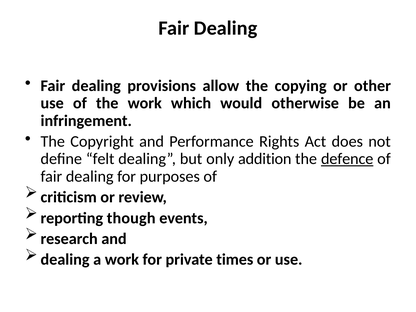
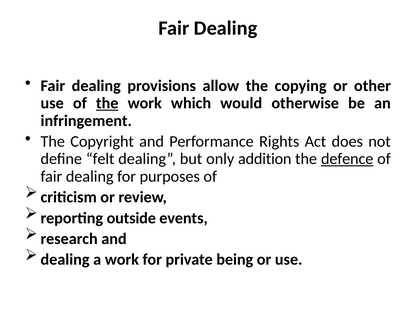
the underline: none -> present (107, 103)
though: though -> outside (131, 218)
times: times -> being (235, 260)
